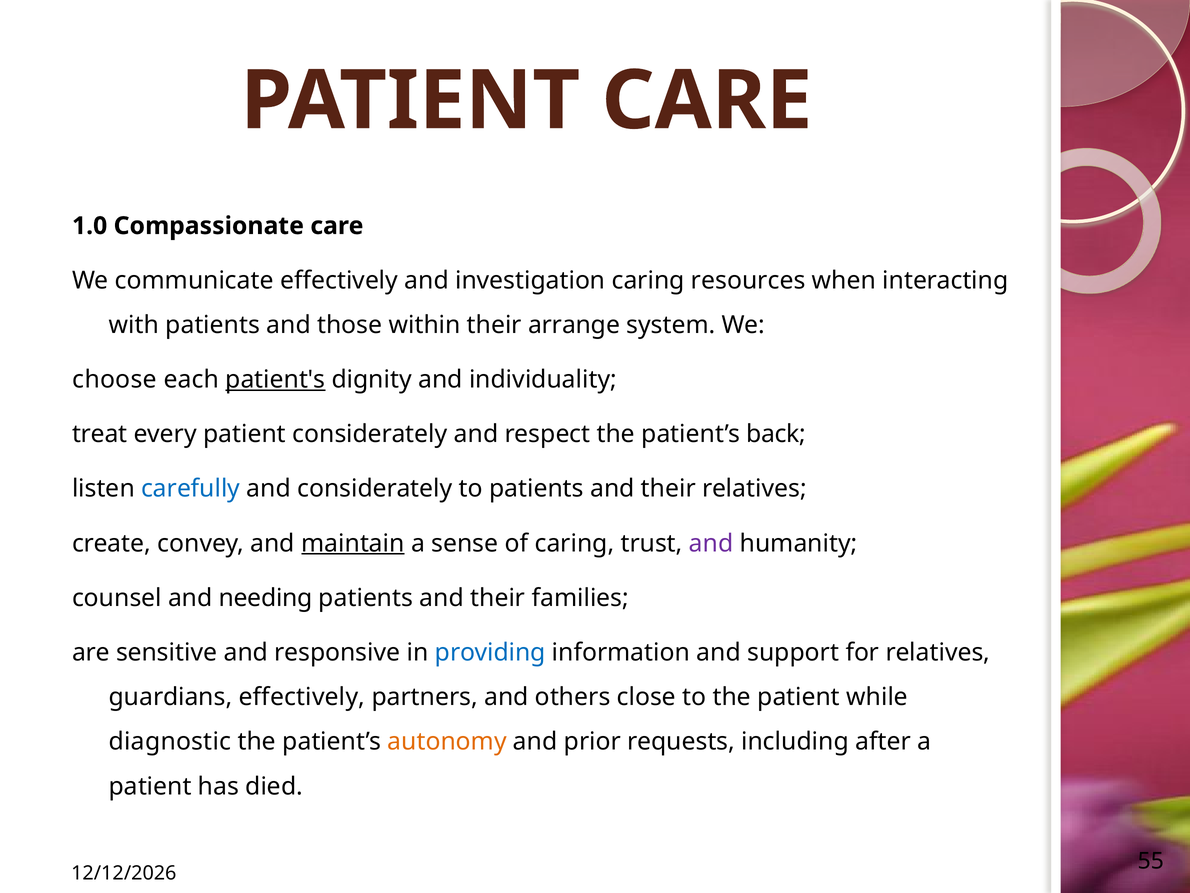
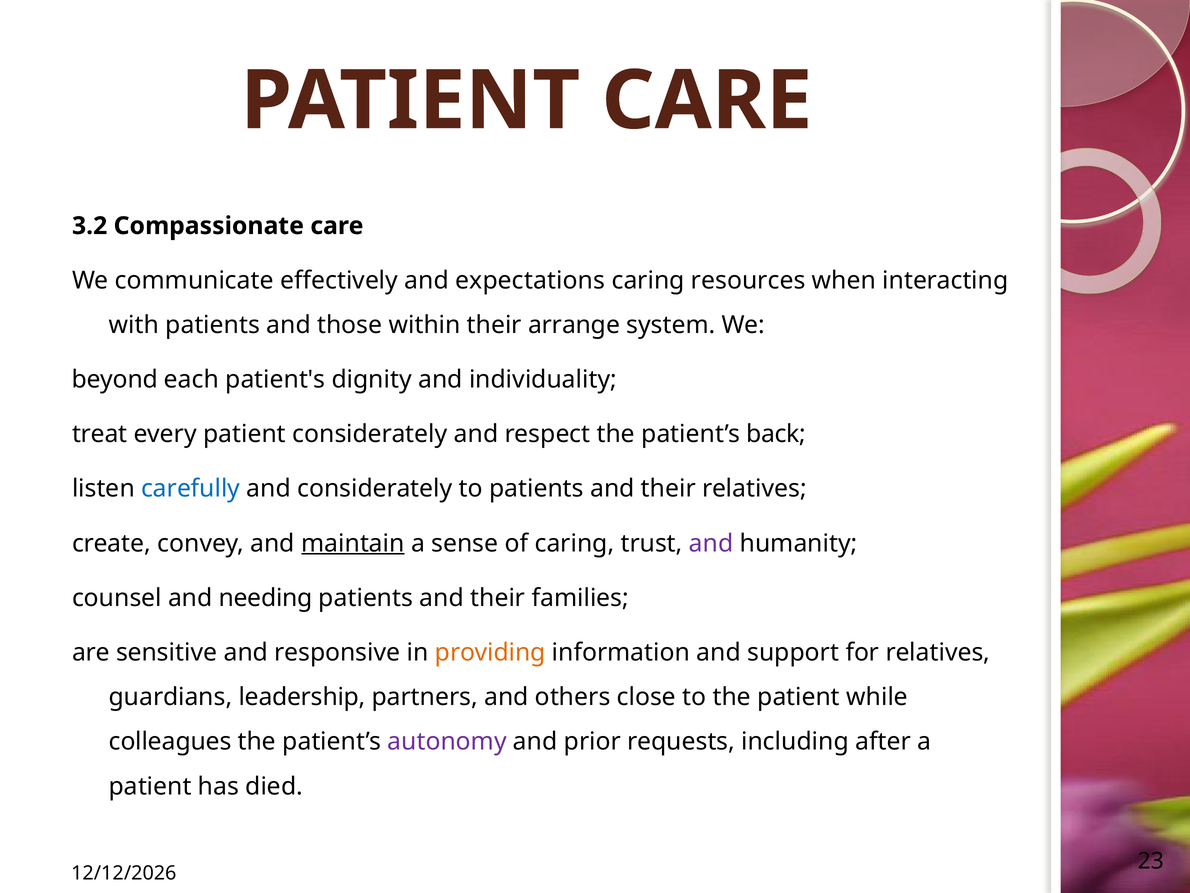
1.0: 1.0 -> 3.2 (90, 226)
investigation: investigation -> expectations (530, 280)
choose: choose -> beyond (115, 379)
patient's underline: present -> none (275, 379)
providing colour: blue -> orange (490, 652)
guardians effectively: effectively -> leadership (302, 697)
diagnostic: diagnostic -> colleagues (170, 741)
autonomy colour: orange -> purple (447, 741)
55: 55 -> 23 (1151, 861)
